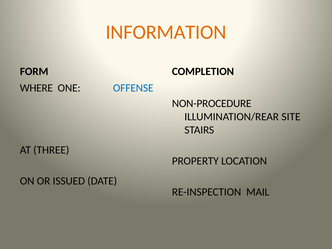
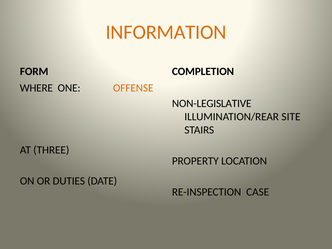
OFFENSE colour: blue -> orange (133, 88)
NON-PROCEDURE: NON-PROCEDURE -> NON-LEGISLATIVE (212, 104)
ISSUED: ISSUED -> DUTIES (69, 181)
MAIL: MAIL -> CASE (258, 192)
